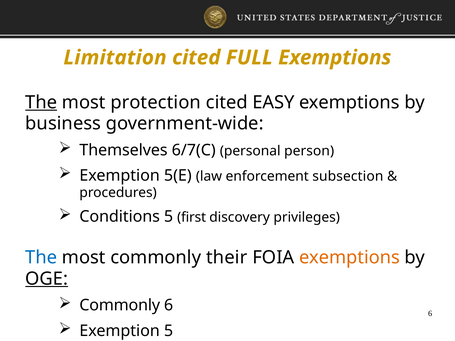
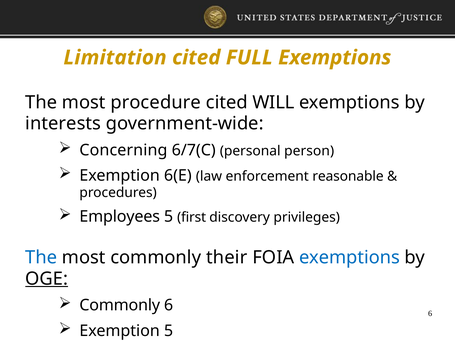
The underline: present -> none (41, 102)
protection: protection -> procedure (156, 102)
EASY: EASY -> WILL (273, 102)
business: business -> interests (63, 123)
Themselves: Themselves -> Concerning (123, 150)
5(E: 5(E -> 6(E (178, 176)
subsection: subsection -> reasonable (348, 176)
Conditions: Conditions -> Employees (120, 217)
exemptions colour: orange -> blue (349, 258)
